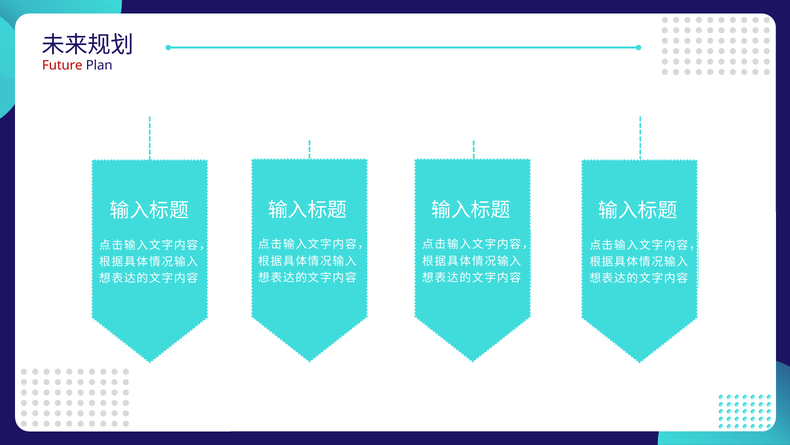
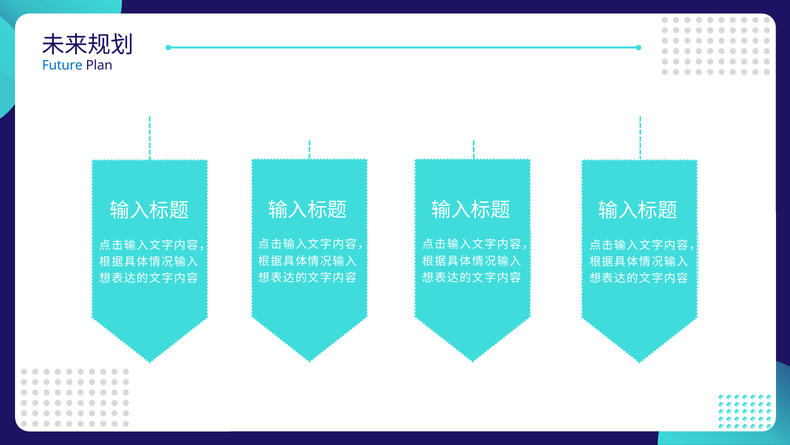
Future colour: red -> blue (62, 65)
